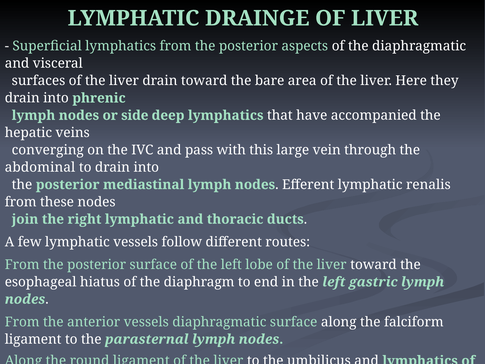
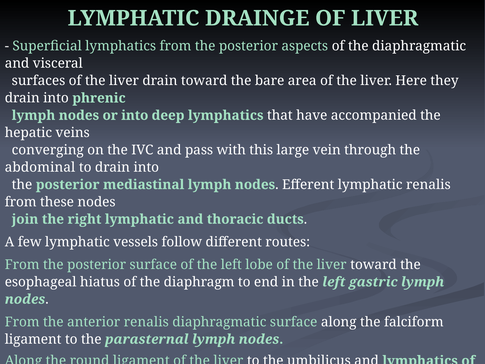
or side: side -> into (135, 115)
anterior vessels: vessels -> renalis (146, 322)
